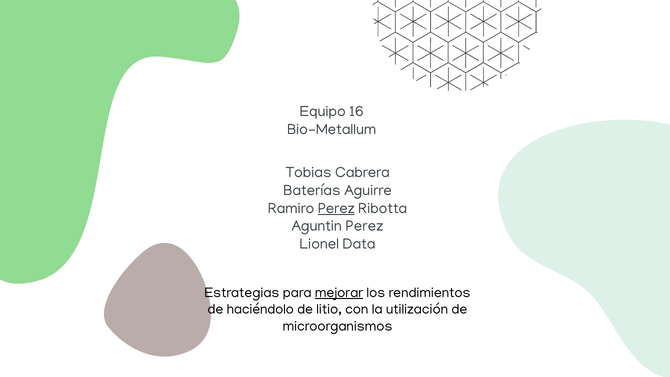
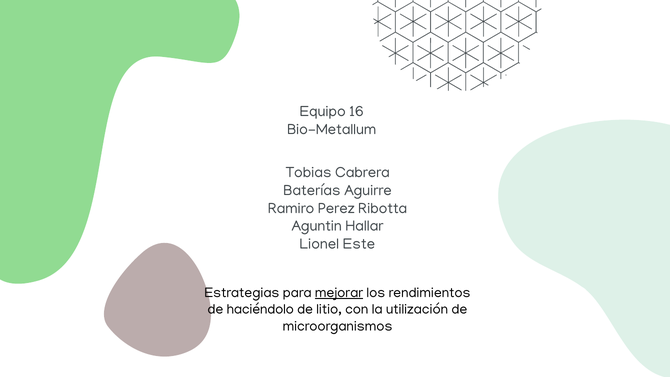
Perez underline: present -> none (336, 208)
Aguntin Perez: Perez -> Hallar (365, 226)
Data: Data -> Este (359, 244)
